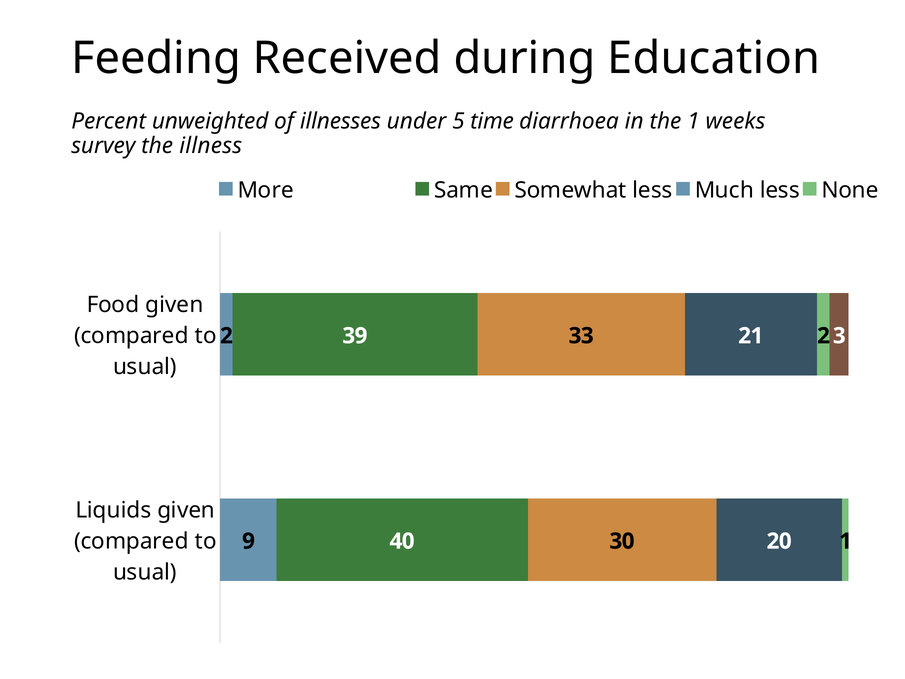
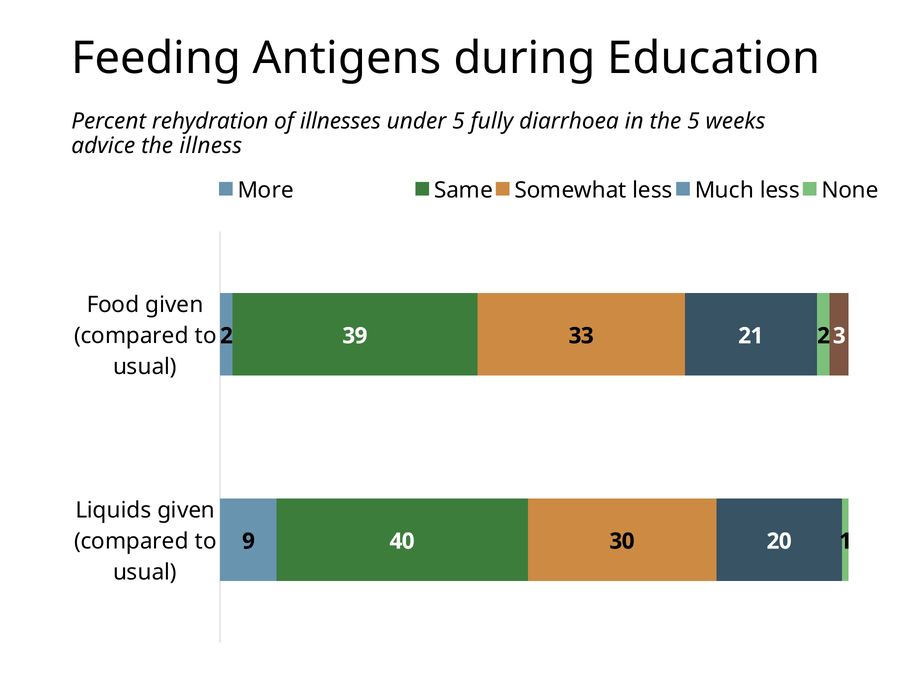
Received: Received -> Antigens (347, 58)
unweighted: unweighted -> rehydration (210, 121)
time: time -> fully (492, 121)
the 1: 1 -> 5 (693, 121)
survey: survey -> advice (103, 146)
